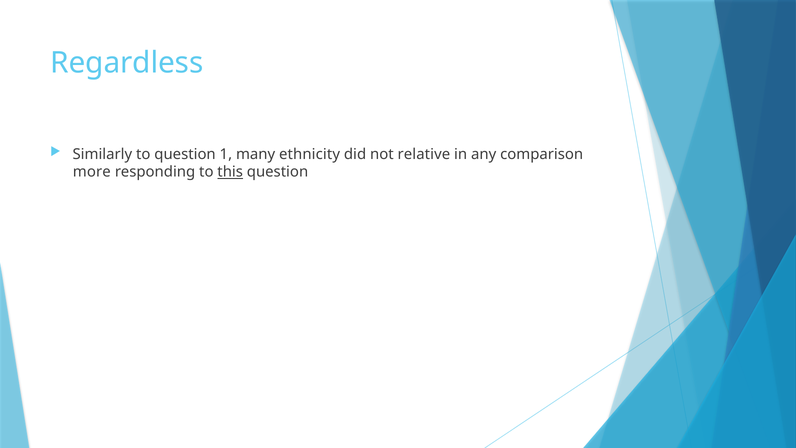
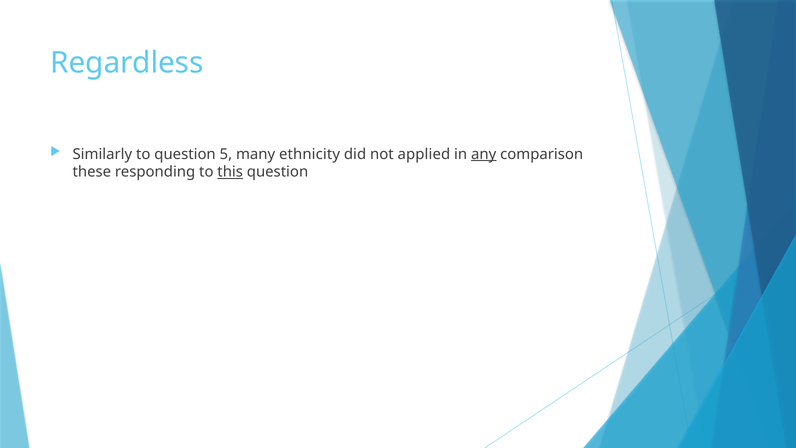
1: 1 -> 5 (226, 154)
relative: relative -> applied (424, 154)
any underline: none -> present (484, 154)
more: more -> these (92, 172)
